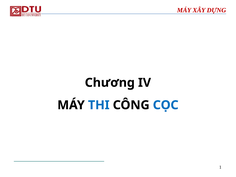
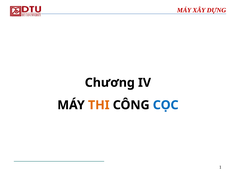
THI colour: blue -> orange (99, 105)
